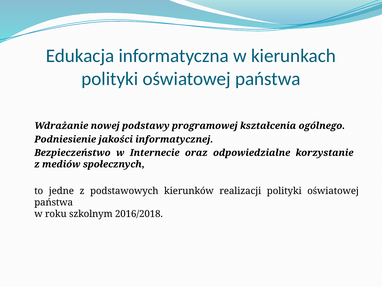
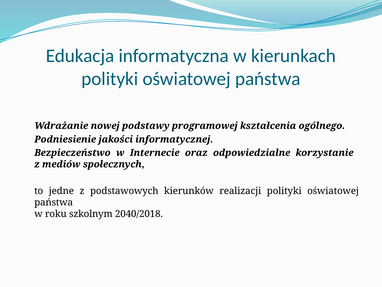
2016/2018: 2016/2018 -> 2040/2018 (139, 214)
